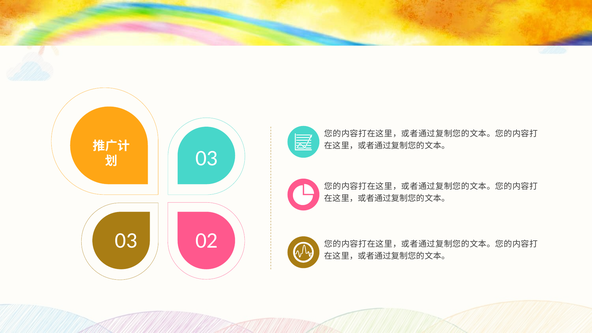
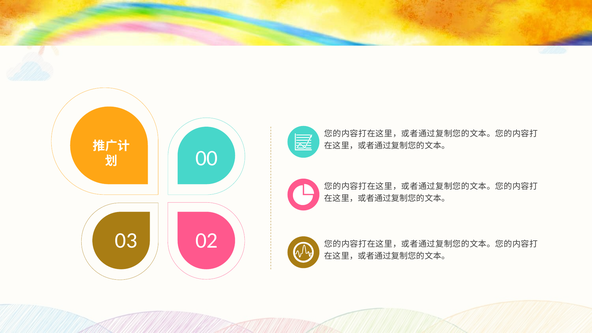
03: 03 -> 00 (207, 158)
